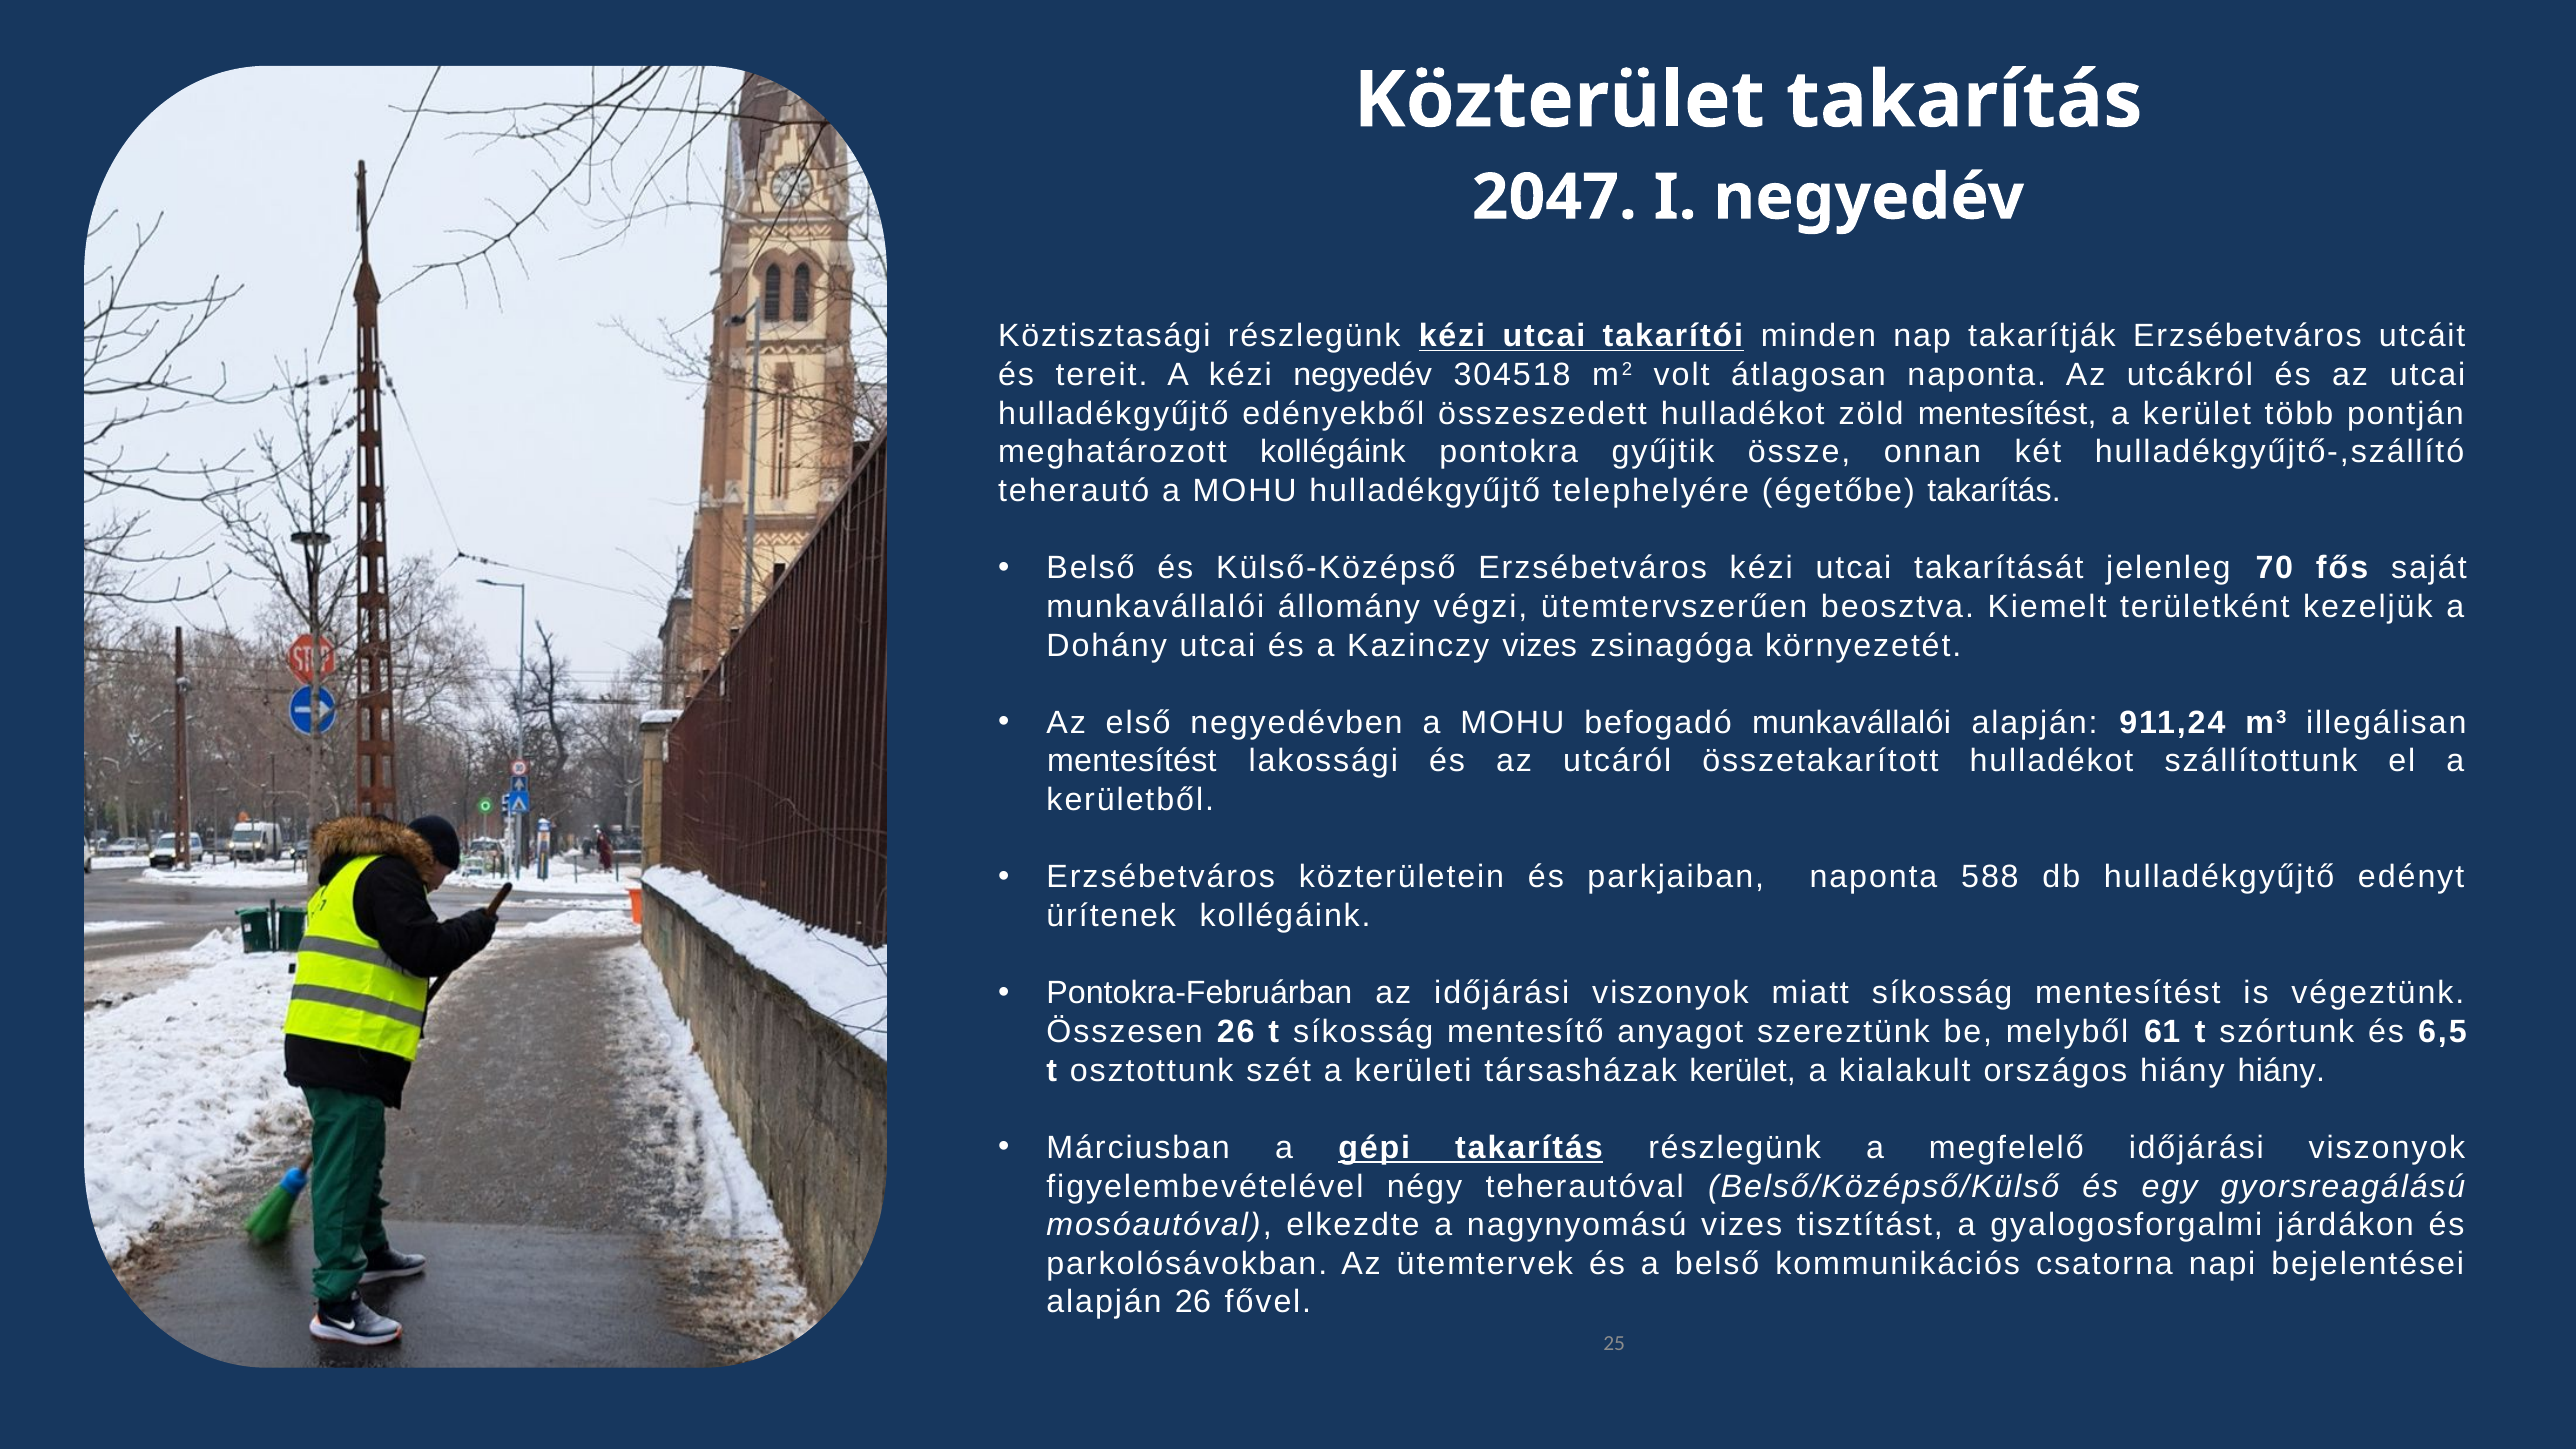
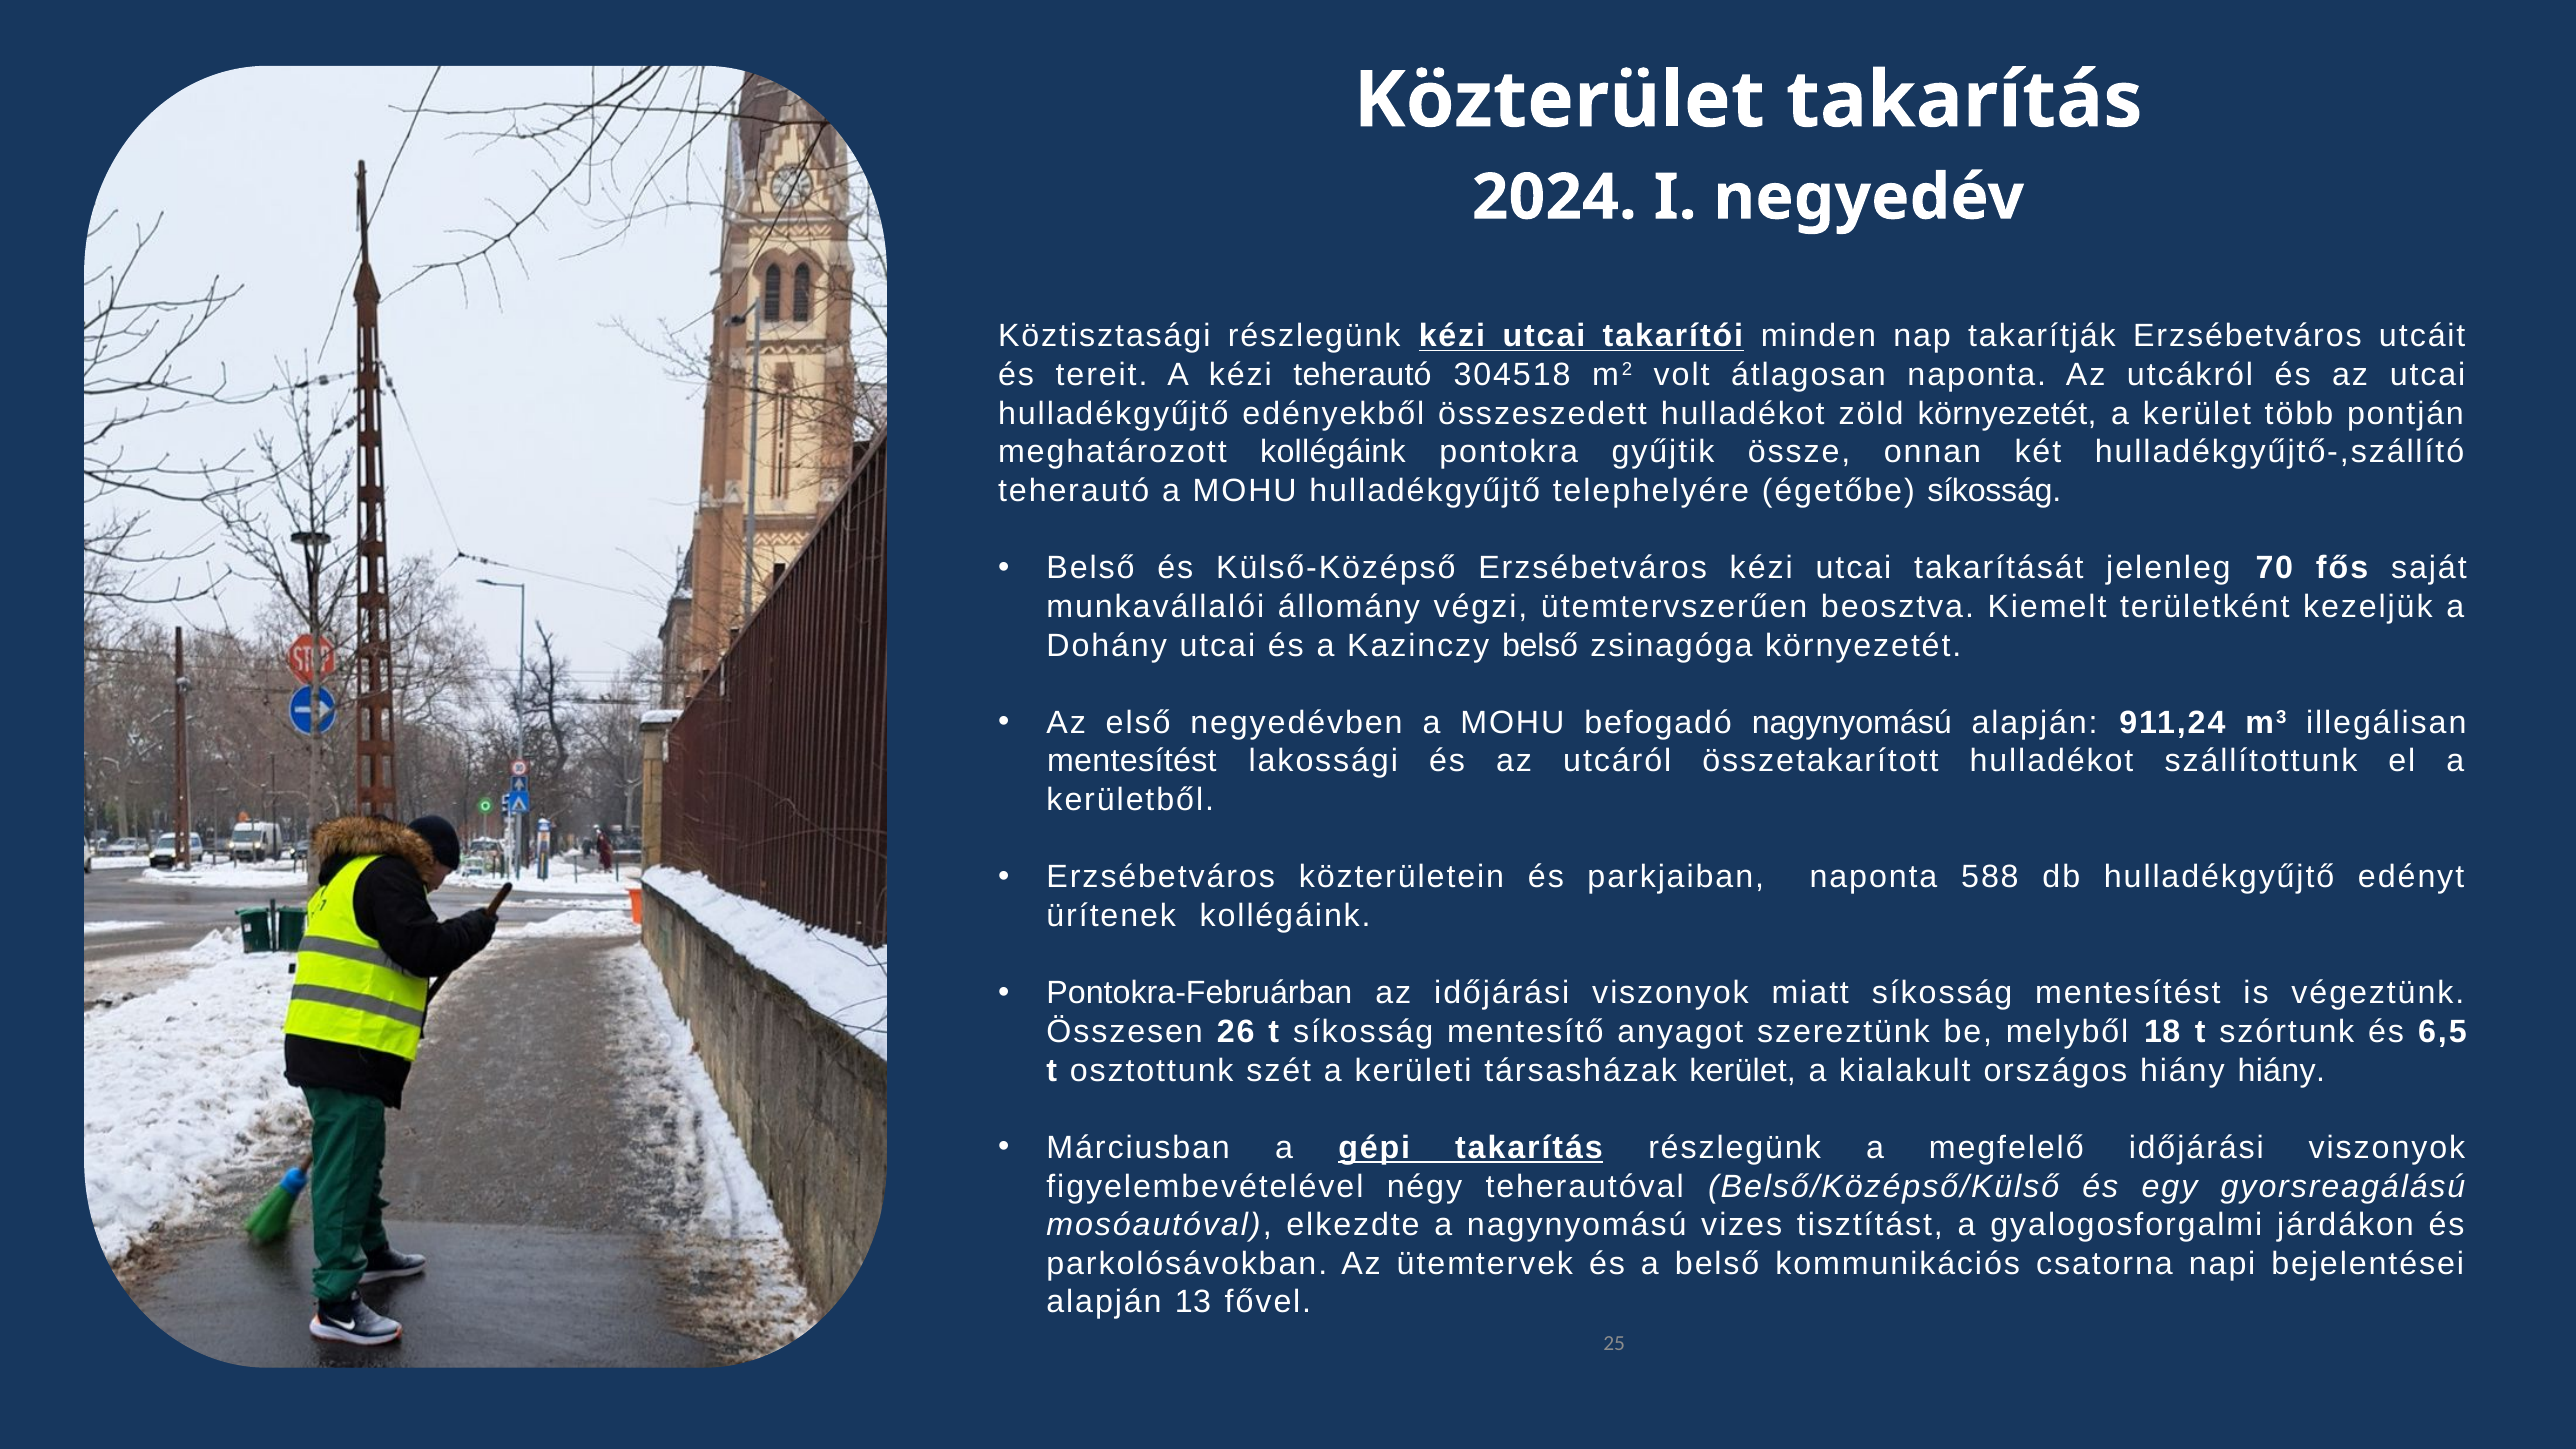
2047: 2047 -> 2024 (1554, 197)
kézi negyedév: negyedév -> teherautó (1362, 375)
zöld mentesítést: mentesítést -> környezetét (2007, 414)
égetőbe takarítás: takarítás -> síkosság (1994, 491)
Kazinczy vizes: vizes -> belső (1540, 645)
befogadó munkavállalói: munkavállalói -> nagynyomású (1852, 723)
61: 61 -> 18 (2162, 1032)
alapján 26: 26 -> 13 (1193, 1302)
